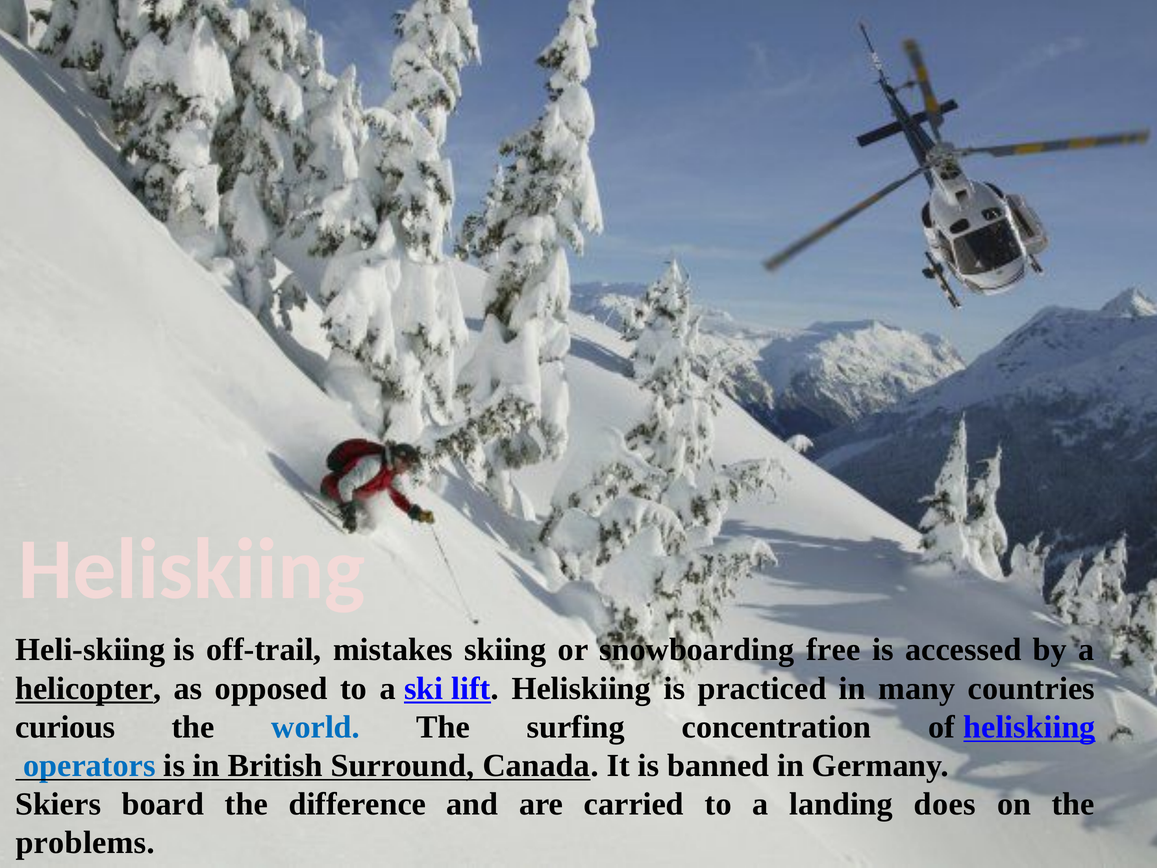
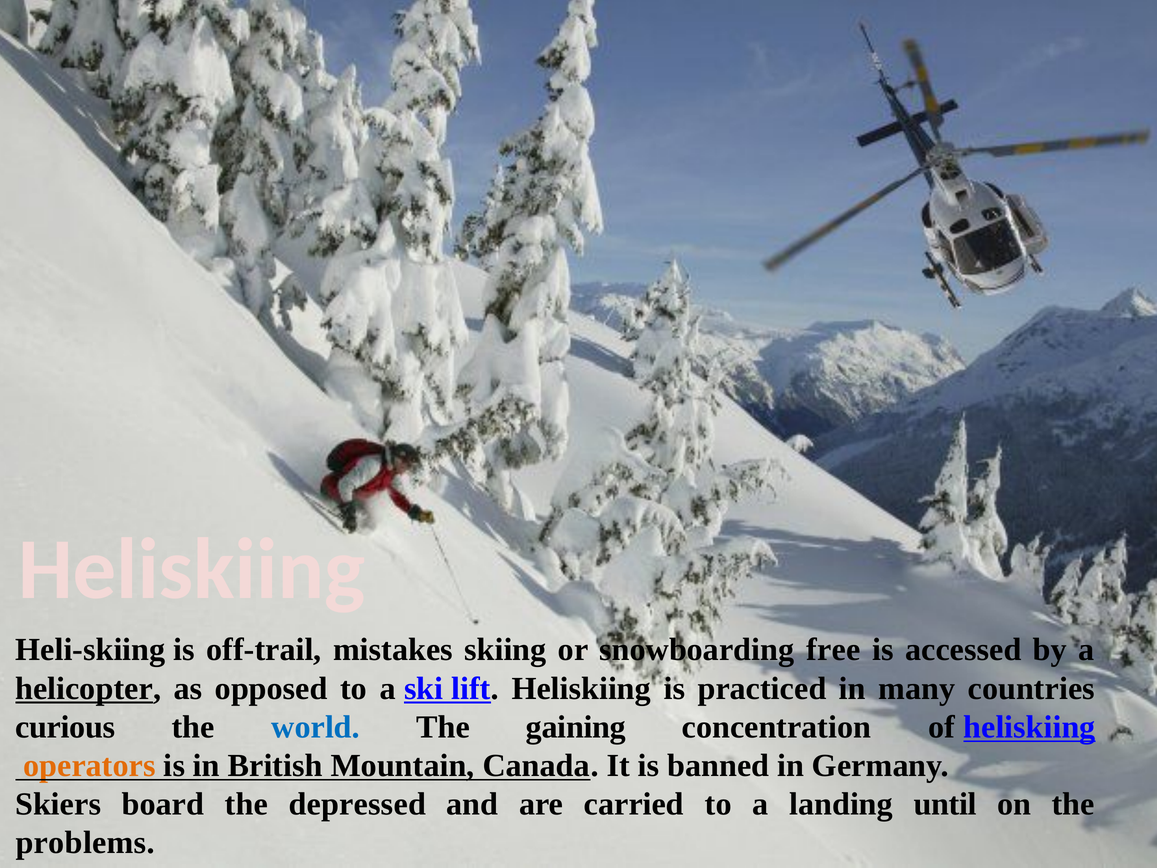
surfing: surfing -> gaining (576, 727)
operators colour: blue -> orange (89, 765)
Surround: Surround -> Mountain (403, 765)
difference: difference -> depressed (357, 804)
does: does -> until (945, 804)
